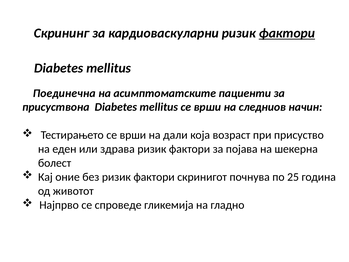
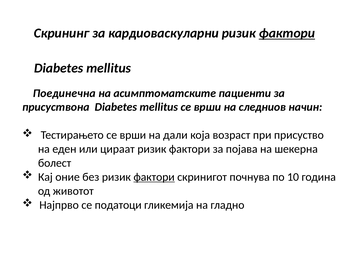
здрава: здрава -> цираат (117, 149)
фактори underline: none -> present (154, 177)
25: 25 -> 10 (293, 177)
спроведе: спроведе -> податоци (118, 205)
